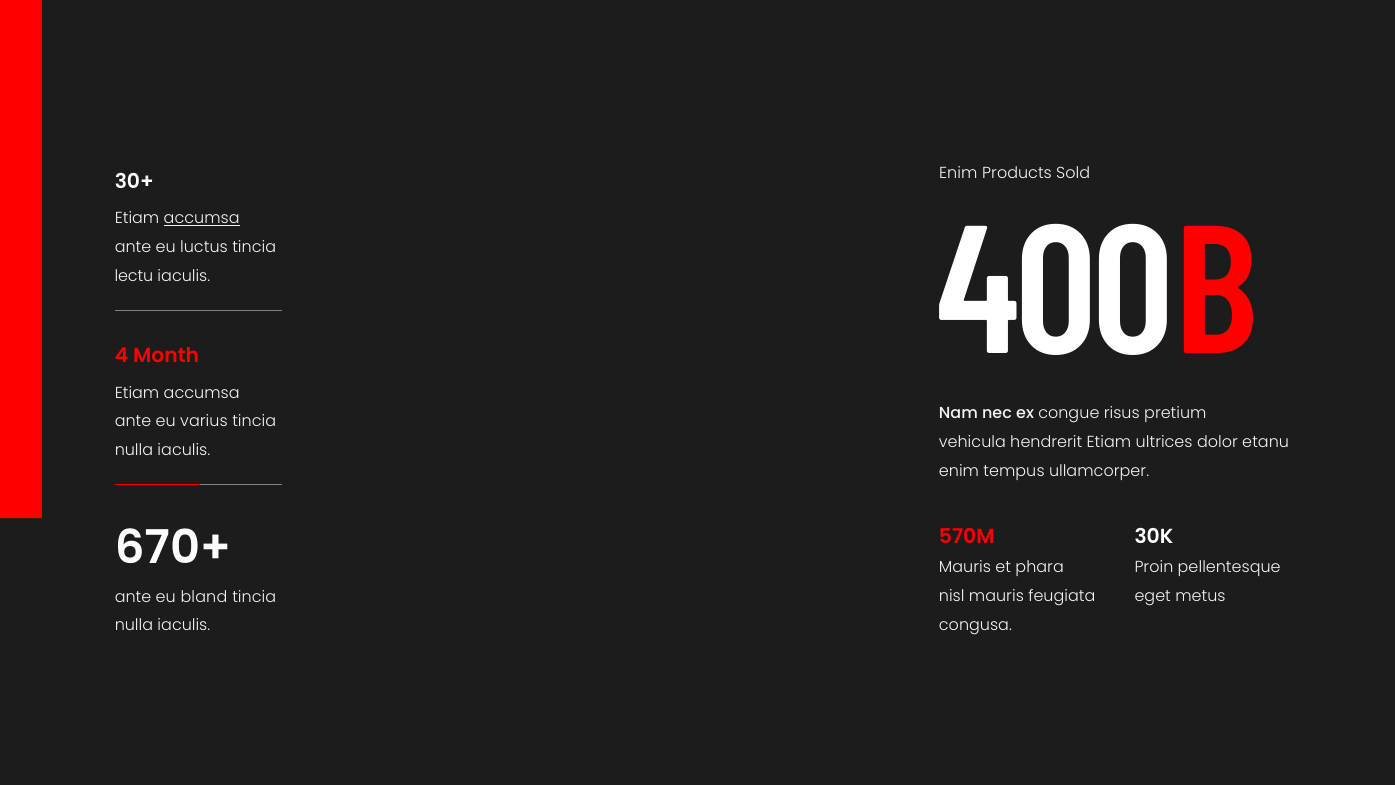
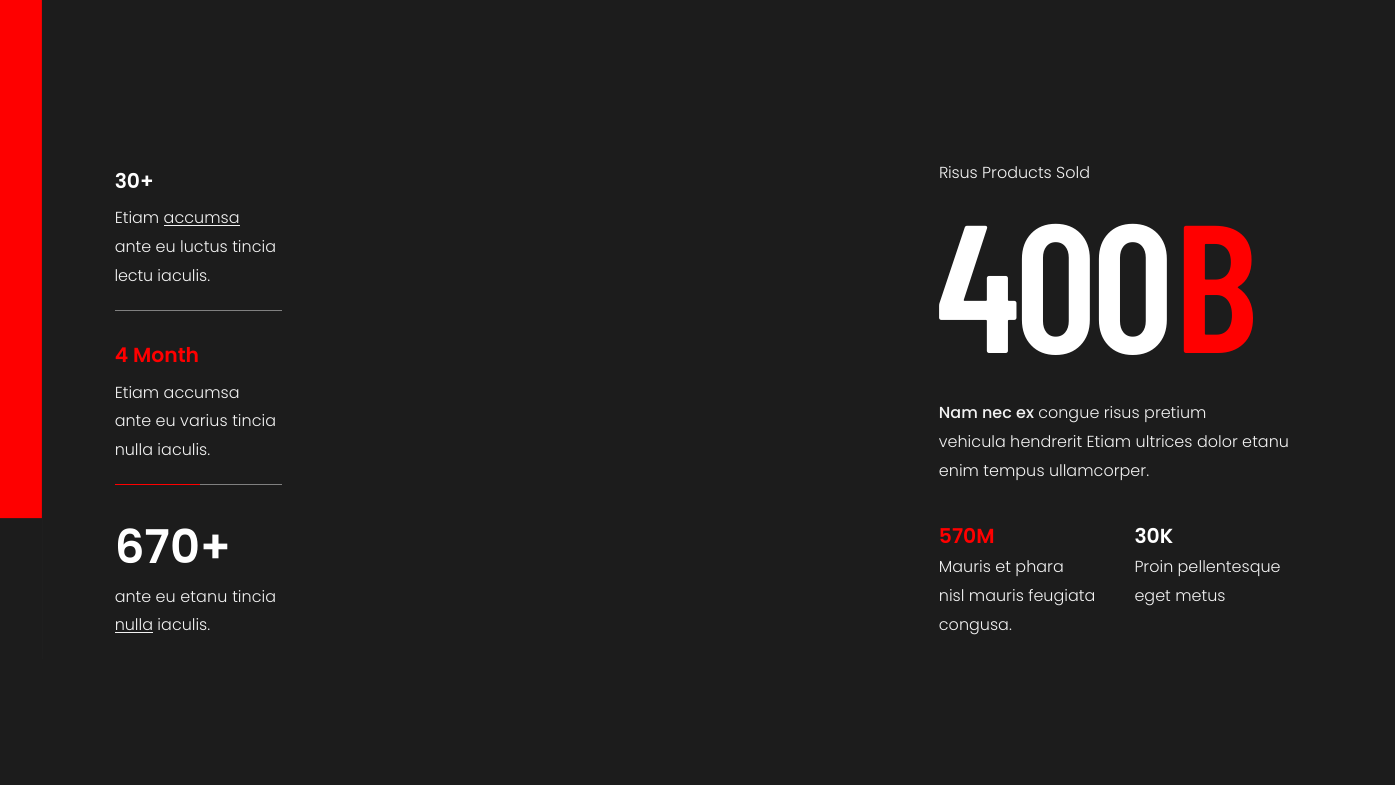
Enim: Enim -> Risus (958, 173)
eu bland: bland -> etanu (204, 597)
nulla underline: none -> present (134, 625)
